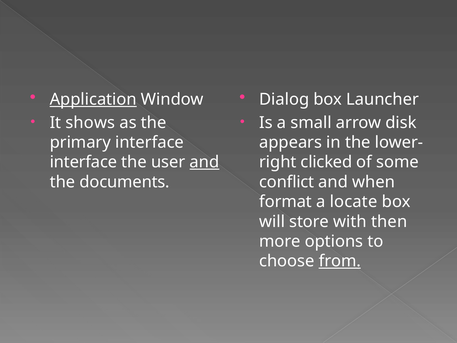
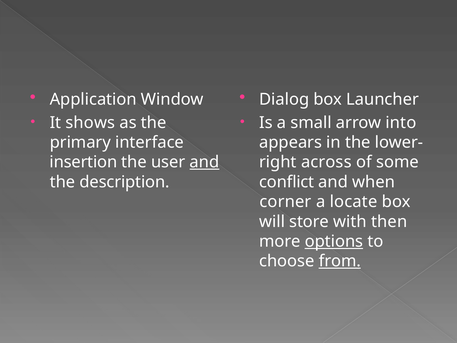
Application underline: present -> none (93, 99)
disk: disk -> into (401, 122)
interface: interface -> insertion (83, 162)
clicked: clicked -> across (326, 162)
documents: documents -> description (125, 182)
format: format -> corner (285, 202)
options underline: none -> present (334, 241)
